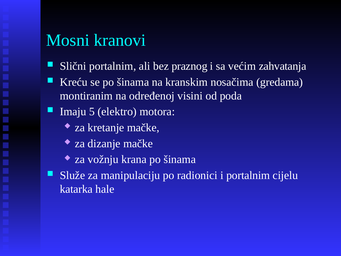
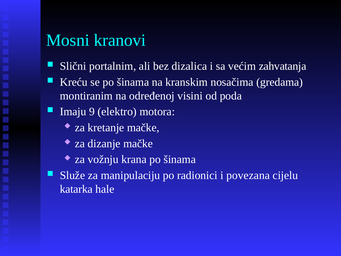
praznog: praznog -> dizalica (189, 66)
5: 5 -> 9 (92, 112)
i portalnim: portalnim -> povezana (248, 175)
